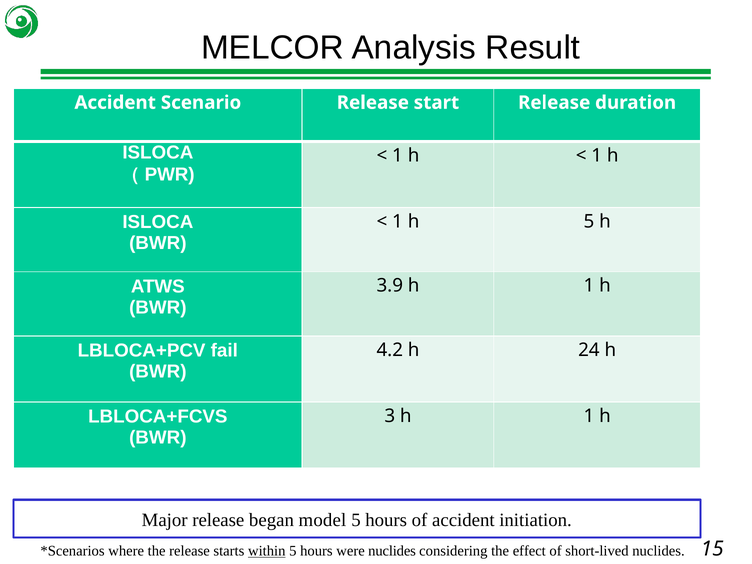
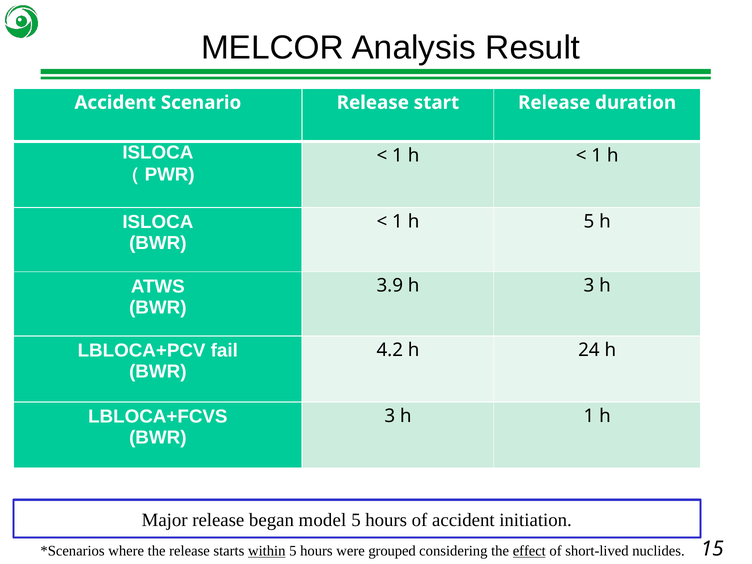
3.9 h 1: 1 -> 3 (589, 286)
were nuclides: nuclides -> grouped (392, 551)
effect underline: none -> present (529, 551)
